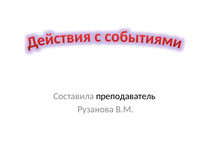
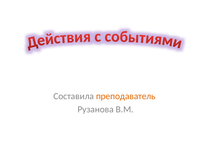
преподаватель colour: black -> orange (126, 96)
